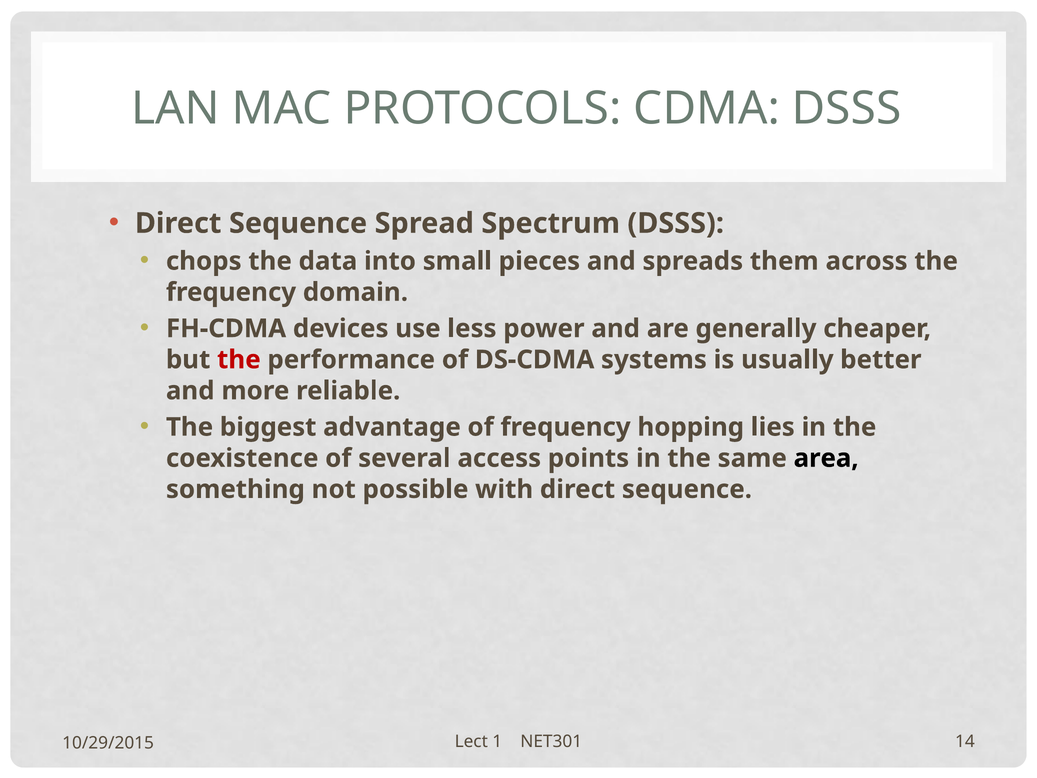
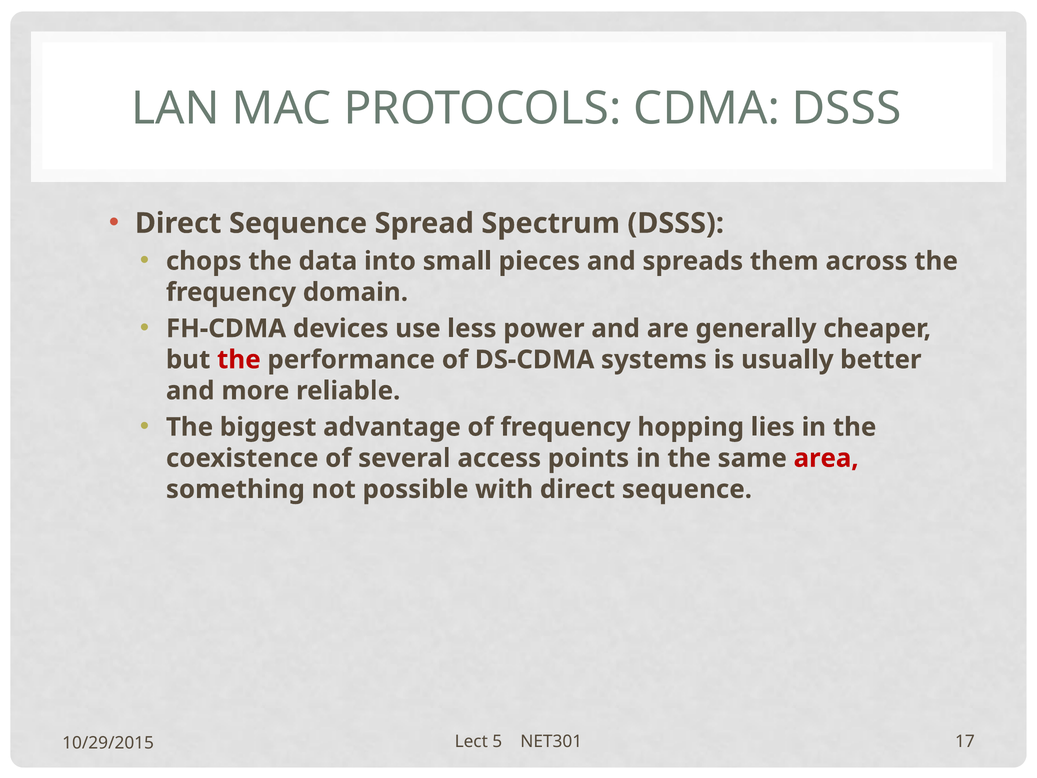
area colour: black -> red (826, 458)
1: 1 -> 5 (497, 741)
14: 14 -> 17 (965, 741)
